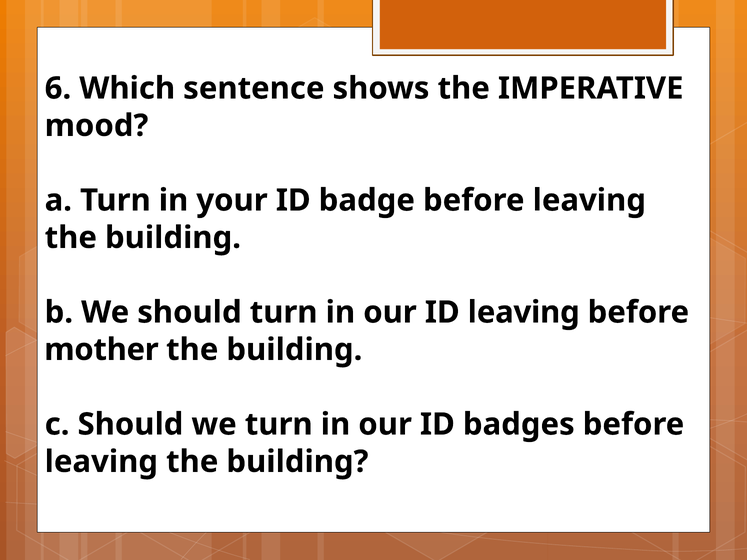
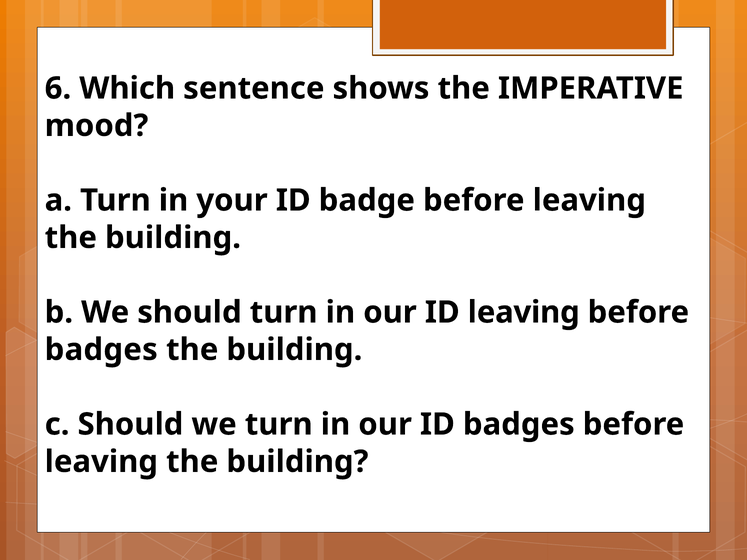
mother: mother -> badges (101, 350)
